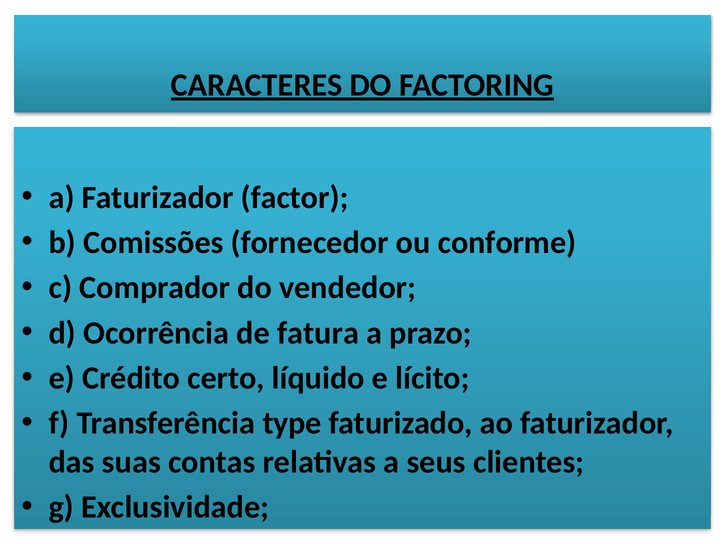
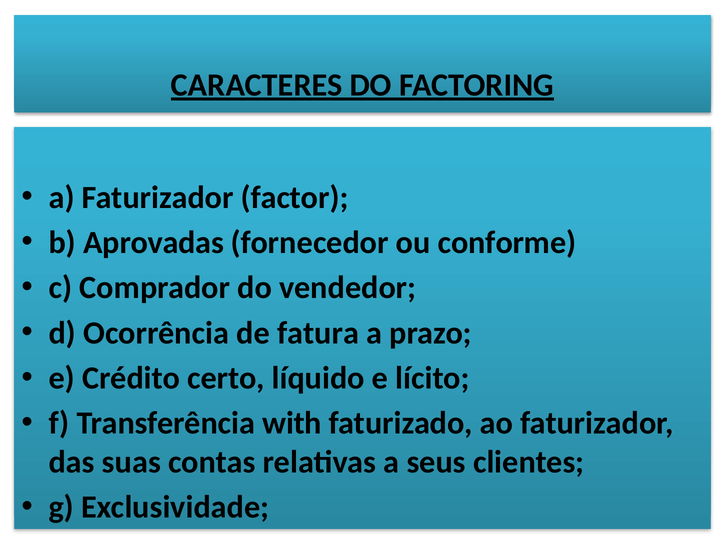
Comissões: Comissões -> Aprovadas (154, 242)
type: type -> with (292, 423)
